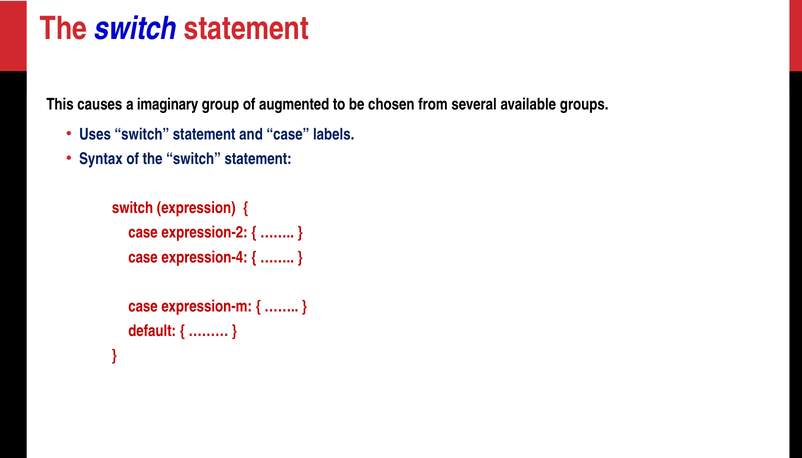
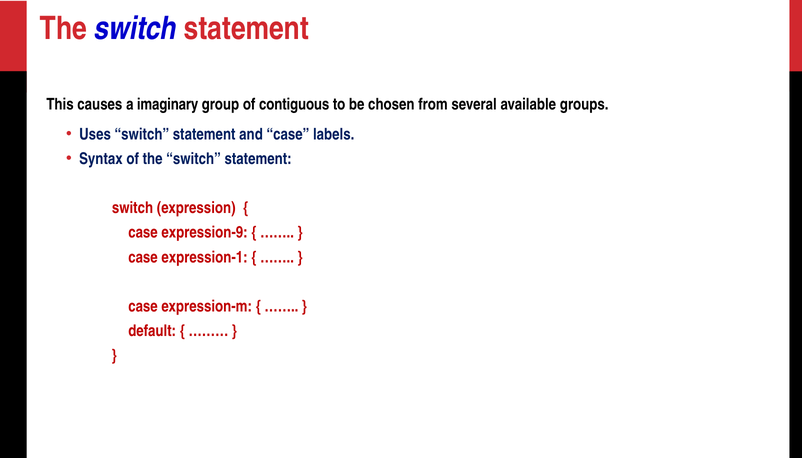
augmented: augmented -> contiguous (294, 105)
expression-2: expression-2 -> expression-9 (205, 233)
expression-4: expression-4 -> expression-1 (205, 257)
